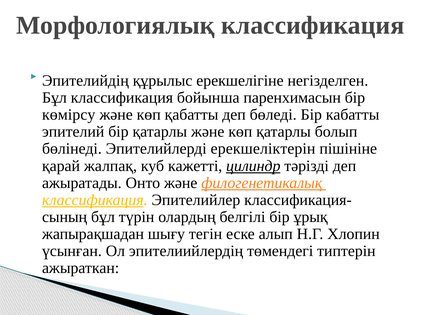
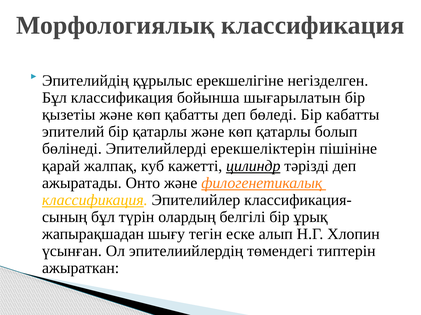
паренхимасын: паренхимасын -> шығарылатын (292, 98)
көмірсу: көмірсу -> қызетіы (69, 115)
